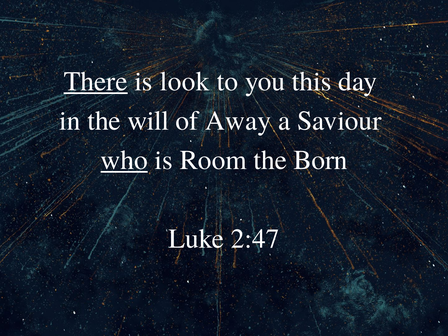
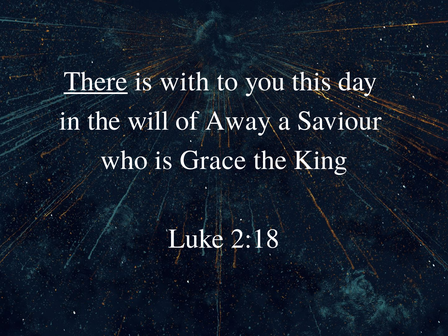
look: look -> with (185, 81)
who underline: present -> none (124, 160)
Room: Room -> Grace (213, 160)
Born: Born -> King (321, 160)
2:47: 2:47 -> 2:18 (255, 239)
